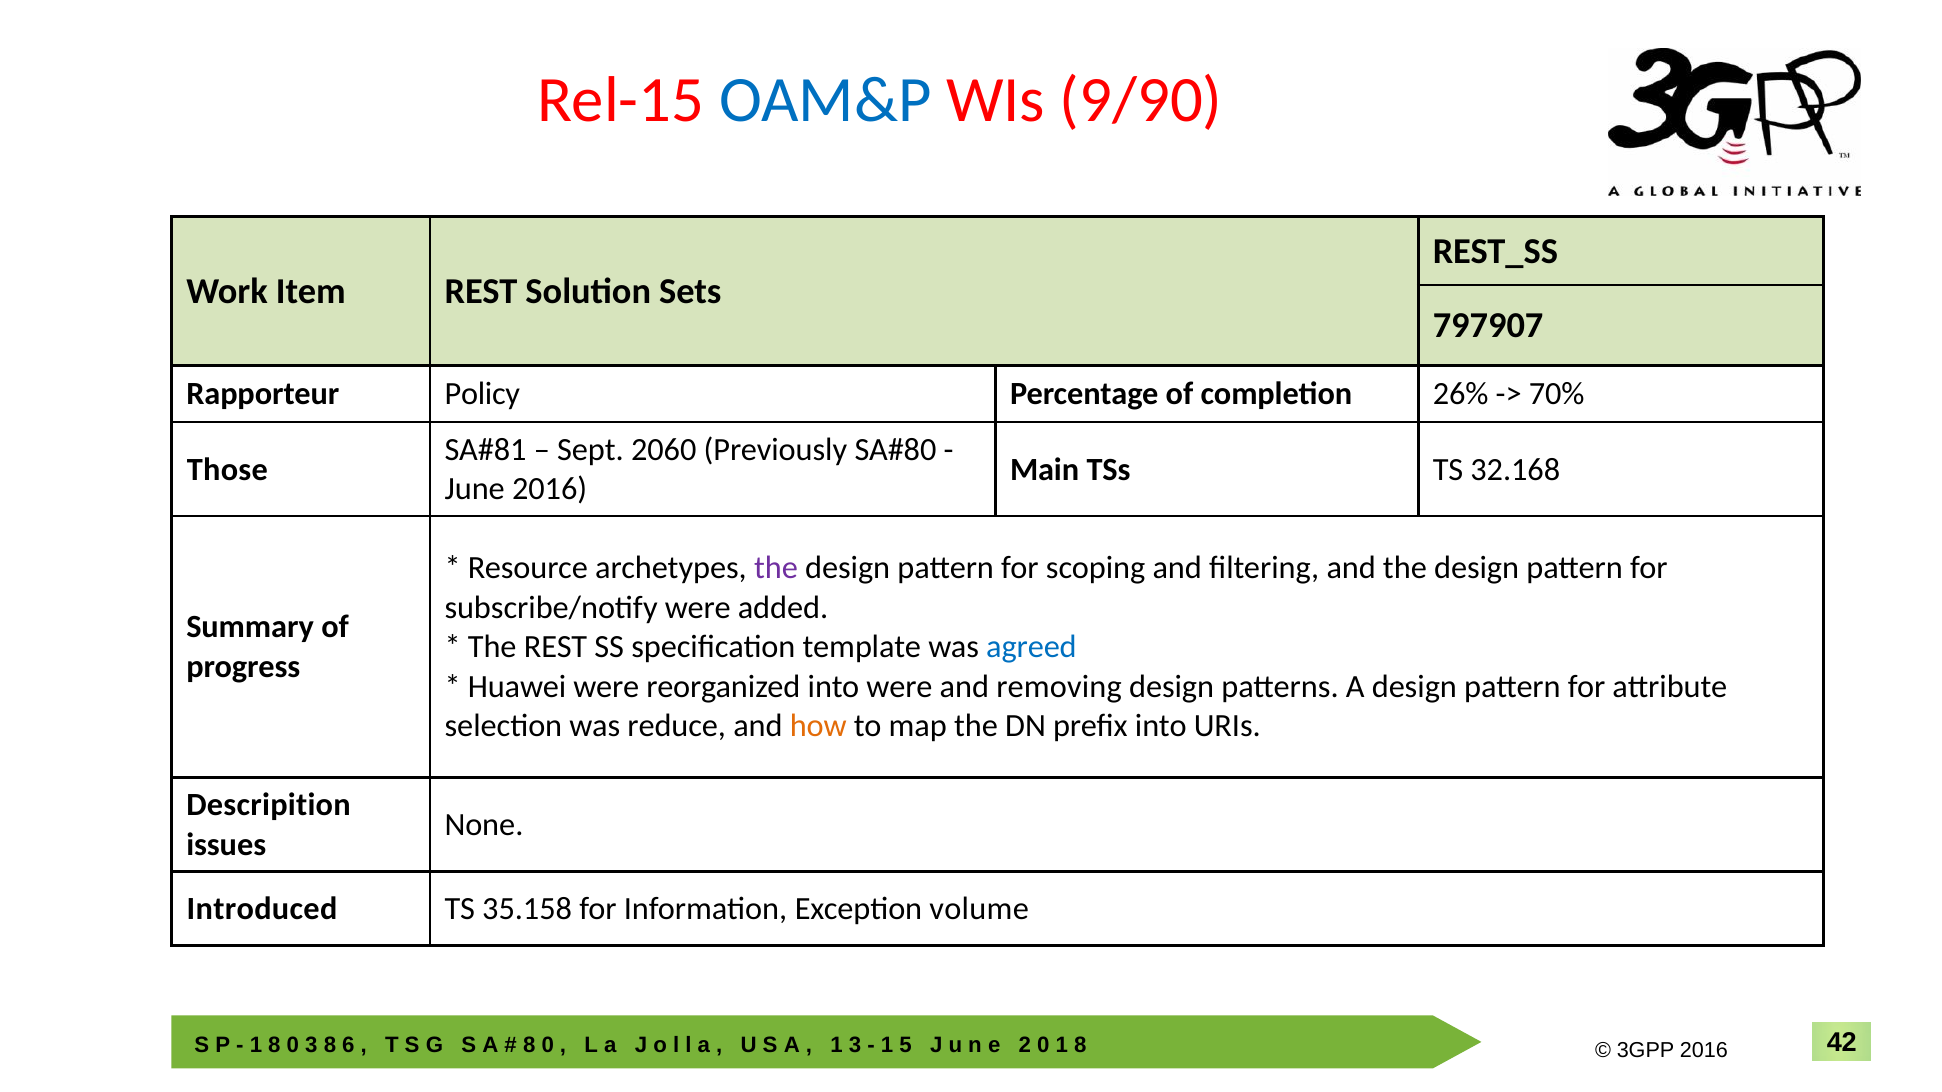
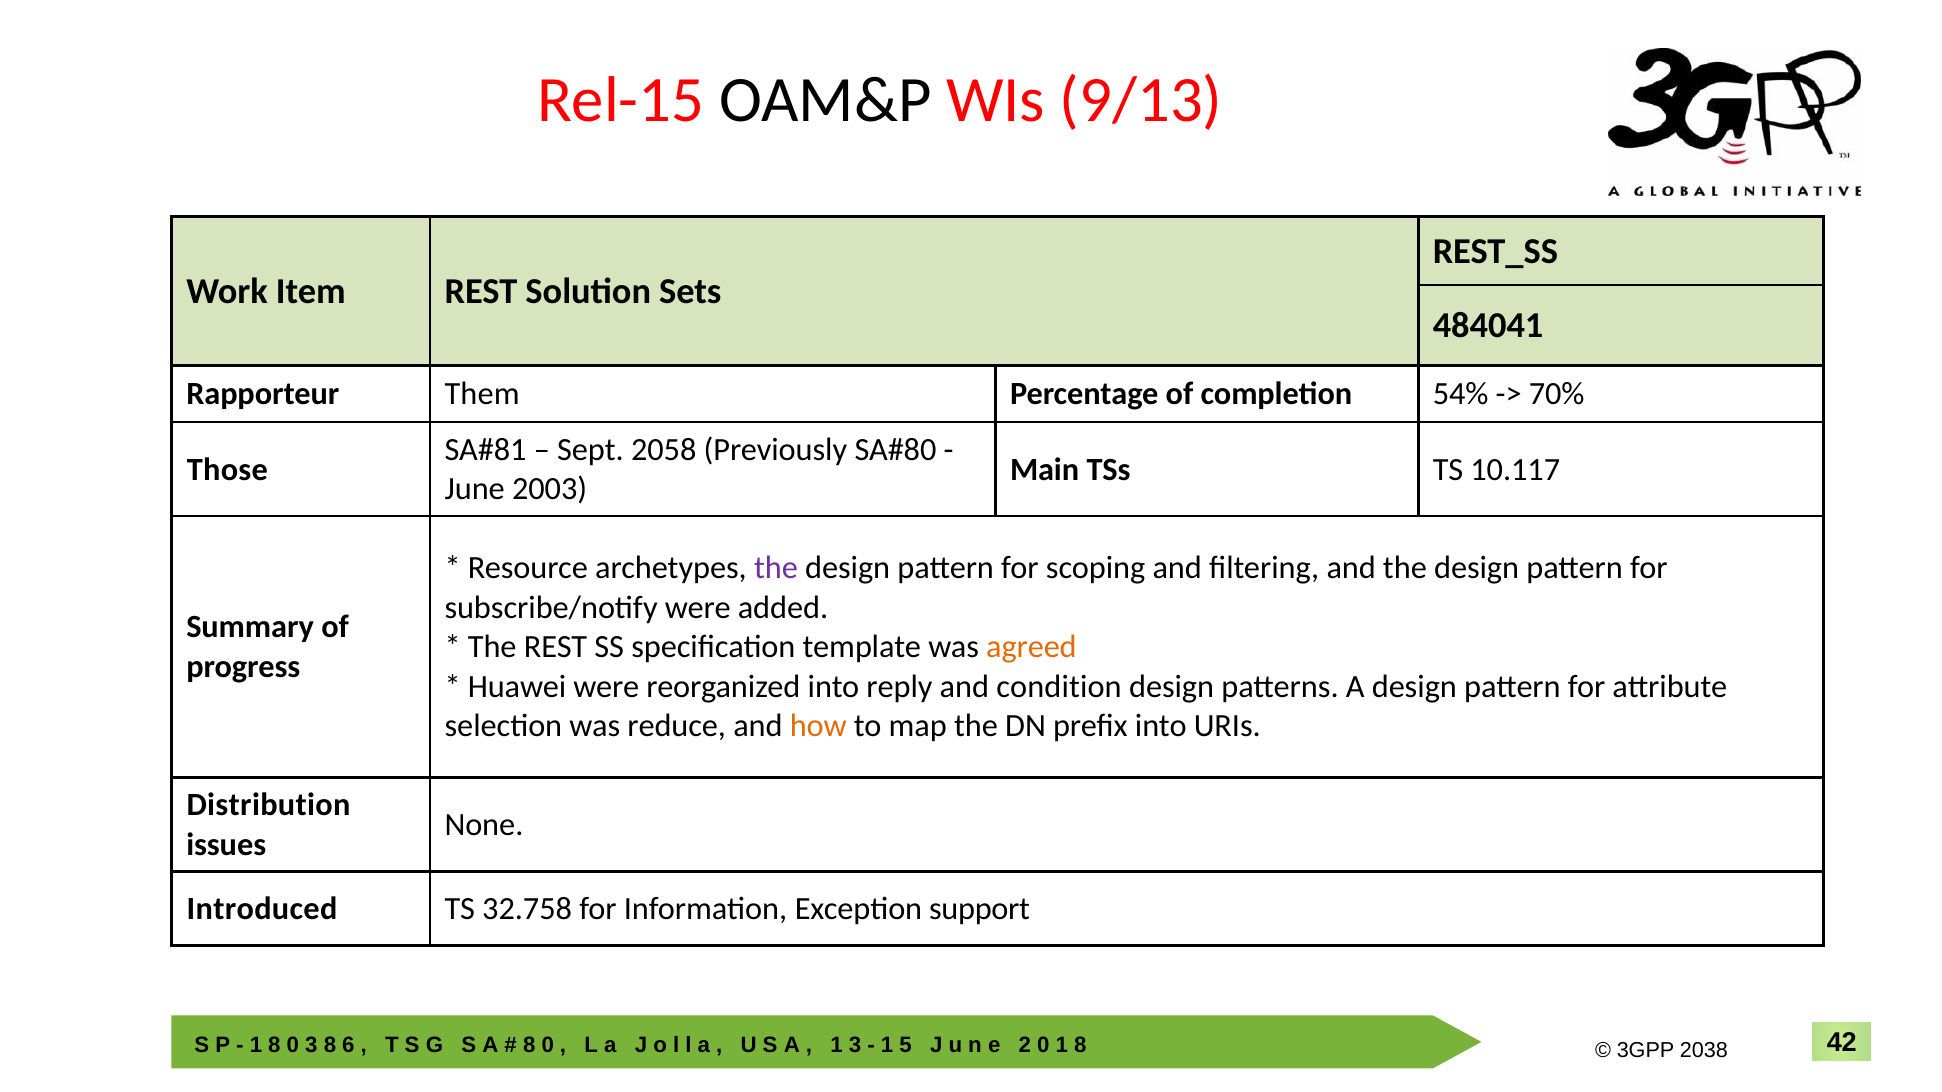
OAM&P colour: blue -> black (825, 101)
9/90: 9/90 -> 9/13 (1141, 101)
797907: 797907 -> 484041 (1488, 326)
Policy: Policy -> Them (482, 394)
26%: 26% -> 54% (1461, 394)
2060: 2060 -> 2058 (664, 450)
32.168: 32.168 -> 10.117 (1515, 470)
June 2016: 2016 -> 2003 (550, 489)
agreed colour: blue -> orange (1031, 647)
into were: were -> reply (899, 687)
removing: removing -> condition (1059, 687)
Descripition: Descripition -> Distribution (268, 805)
35.158: 35.158 -> 32.758 (527, 909)
volume: volume -> support (980, 909)
2016: 2016 -> 2038 (1704, 1051)
